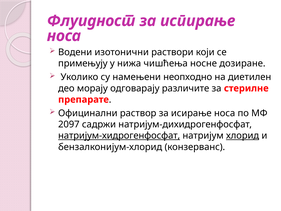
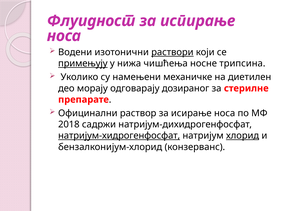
раствори underline: none -> present (172, 52)
примењују underline: none -> present (83, 63)
дозиране: дозиране -> трипсина (242, 63)
неопходно: неопходно -> механичке (188, 77)
различите: различите -> дозираног (186, 88)
2097: 2097 -> 2018 (69, 124)
